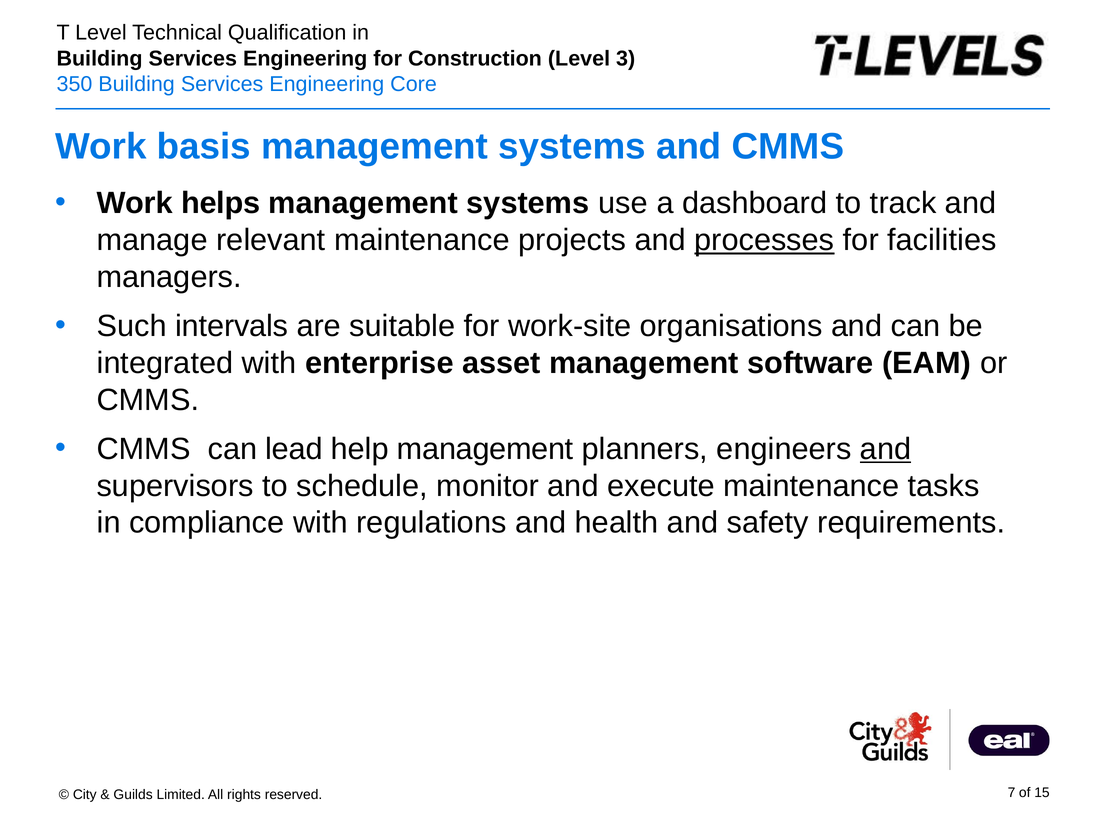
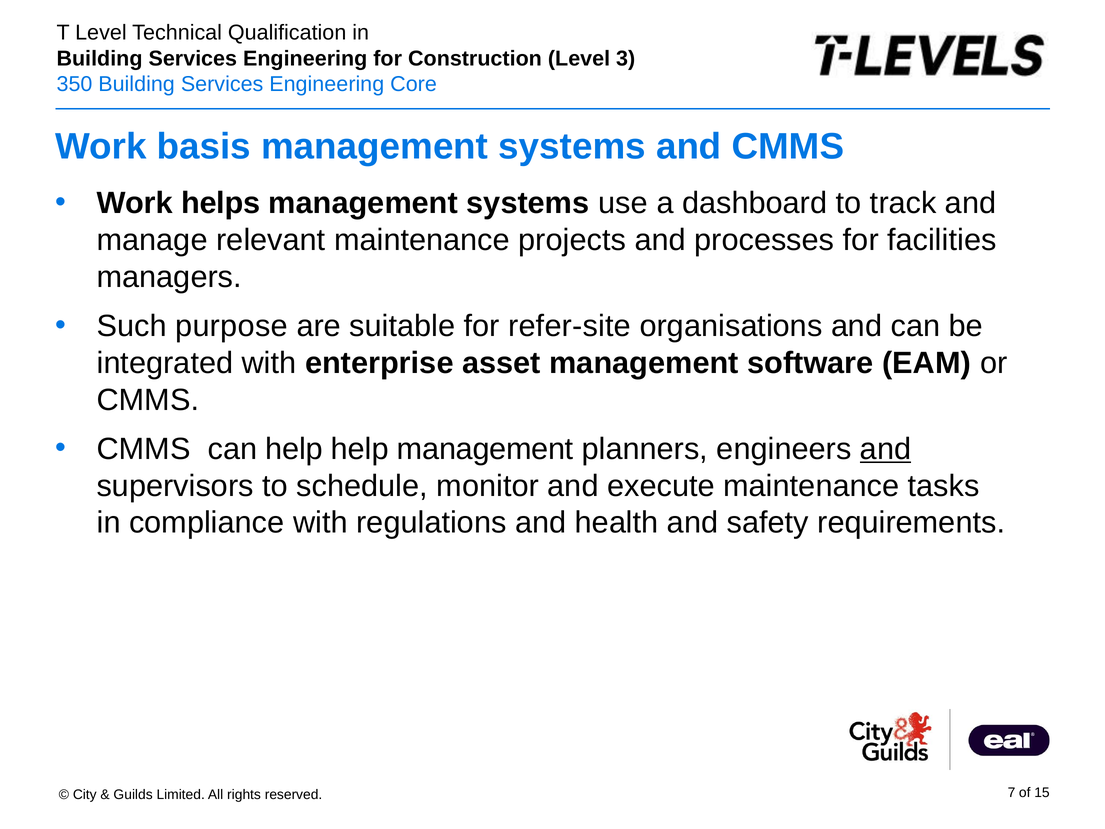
processes underline: present -> none (764, 240)
intervals: intervals -> purpose (232, 326)
work-site: work-site -> refer-site (570, 326)
can lead: lead -> help (294, 449)
